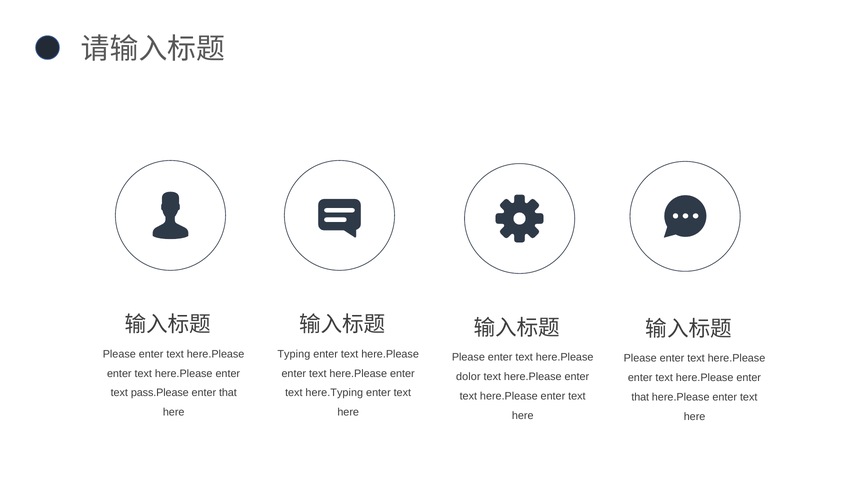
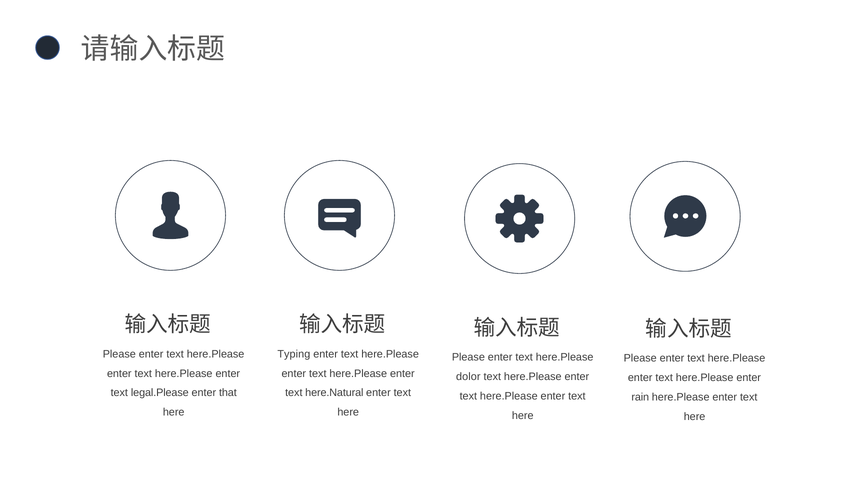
pass.Please: pass.Please -> legal.Please (160, 393)
here.Typing: here.Typing -> here.Natural (334, 393)
that: that -> rain (640, 398)
